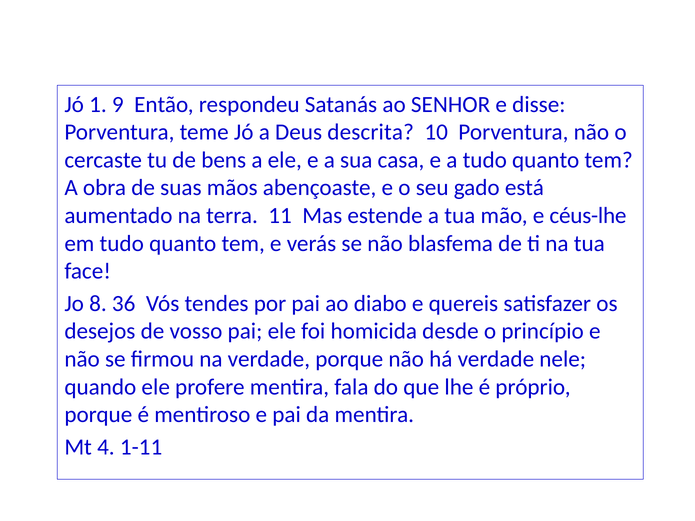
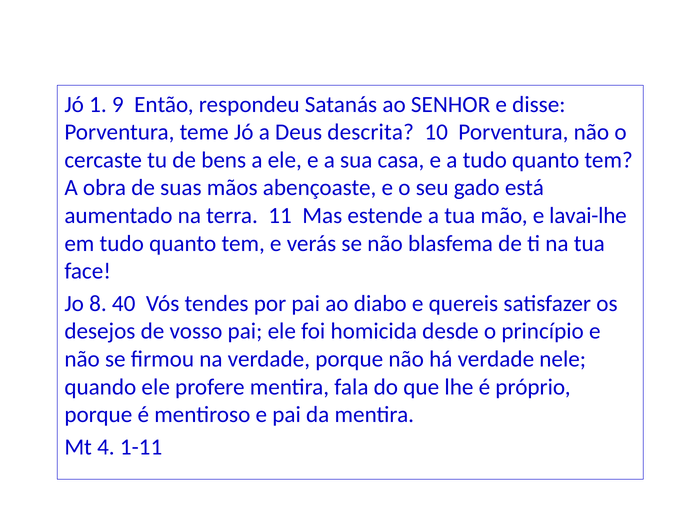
céus-lhe: céus-lhe -> lavai-lhe (588, 216)
36: 36 -> 40 (124, 304)
